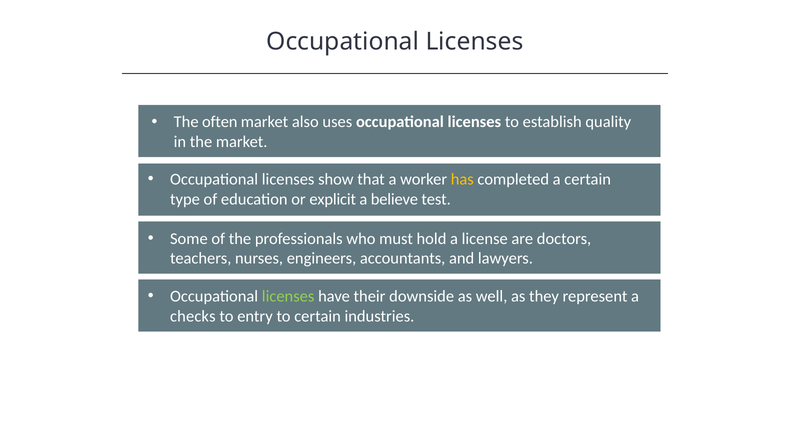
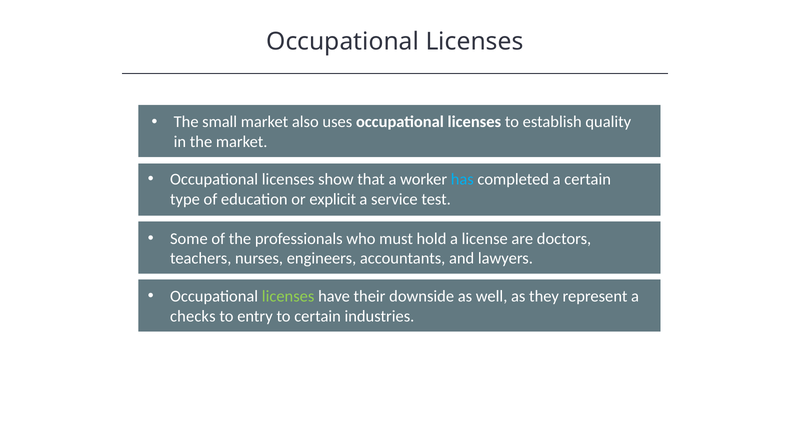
often: often -> small (220, 122)
has colour: yellow -> light blue (462, 180)
believe: believe -> service (394, 199)
